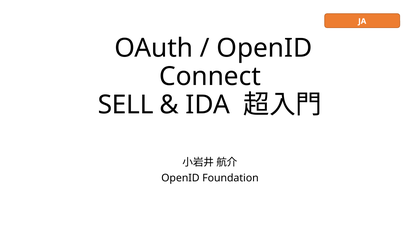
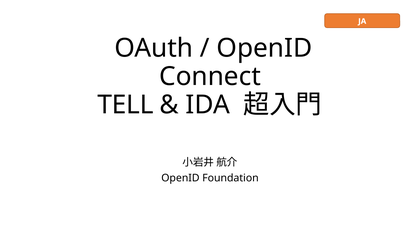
SELL: SELL -> TELL (126, 105)
